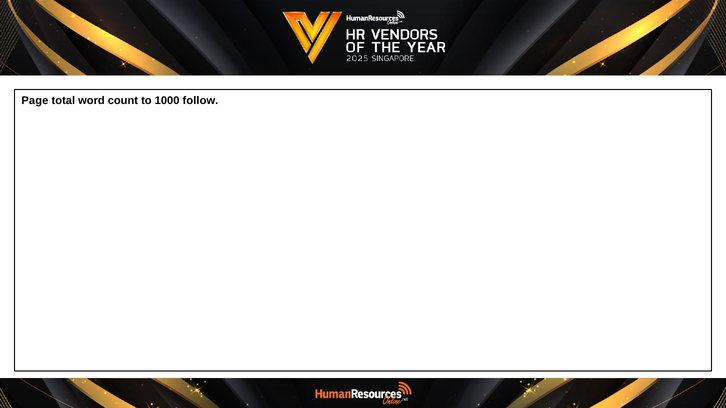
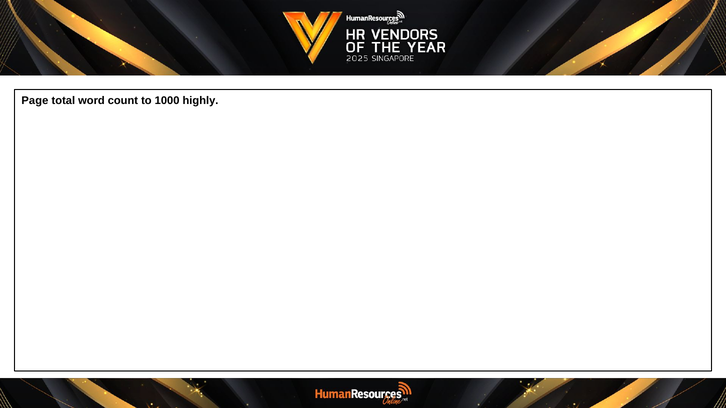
follow: follow -> highly (200, 101)
